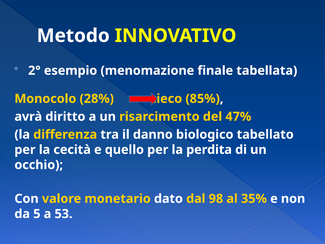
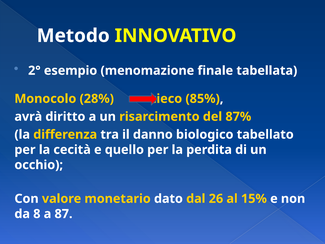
47%: 47% -> 87% (238, 116)
98: 98 -> 26 (216, 198)
35%: 35% -> 15% (254, 198)
5: 5 -> 8 (37, 214)
53: 53 -> 87 (64, 214)
